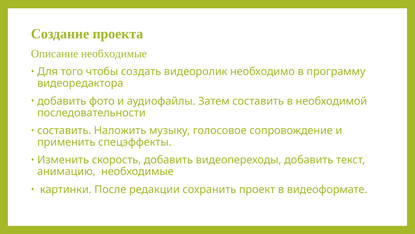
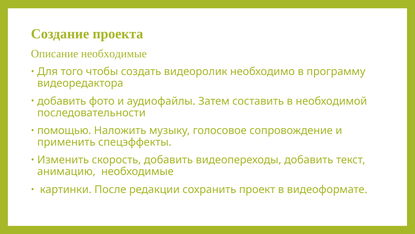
составить: составить -> помощью (64, 130)
